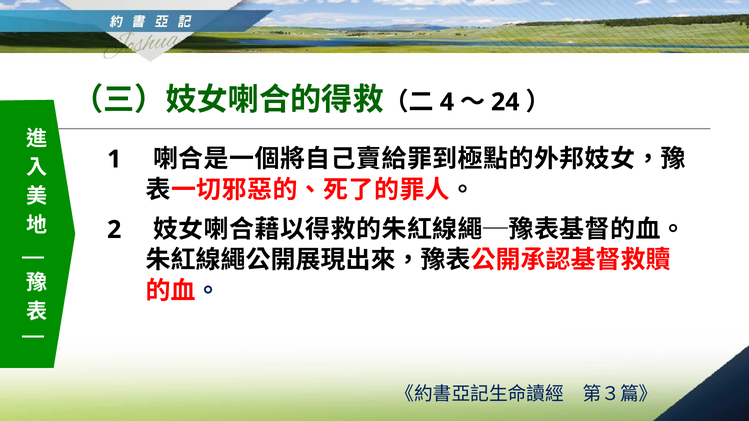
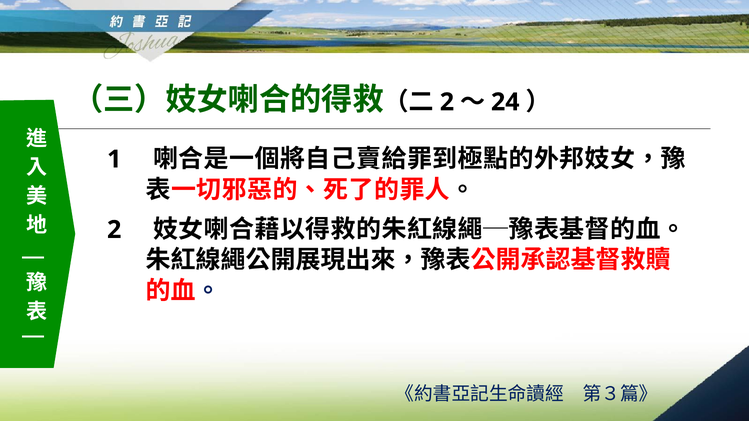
4: 4 -> 2 (447, 102)
